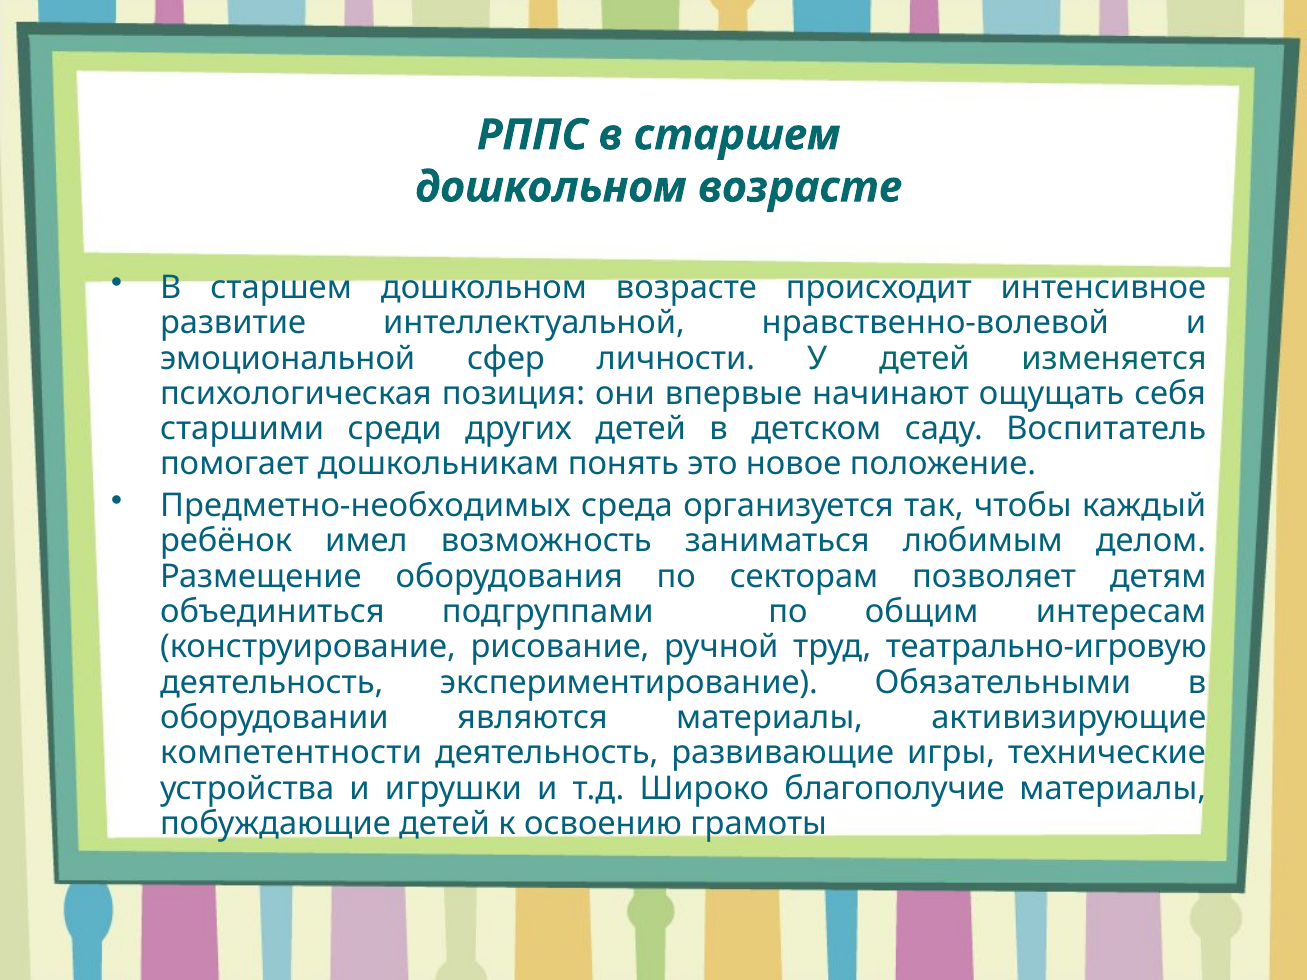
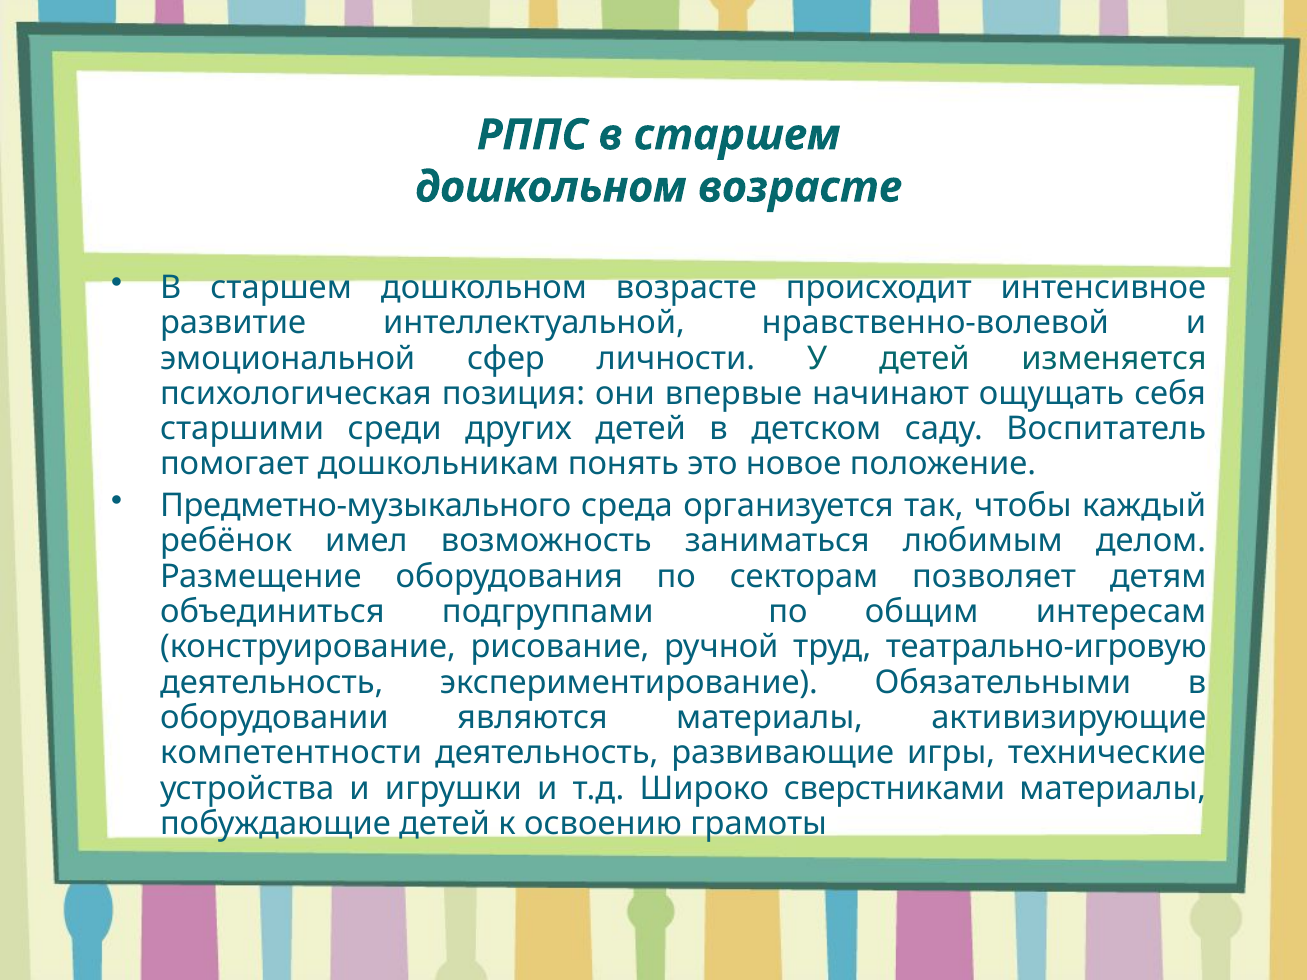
Предметно-необходимых: Предметно-необходимых -> Предметно-музыкального (366, 506)
благополучие: благополучие -> сверстниками (894, 788)
